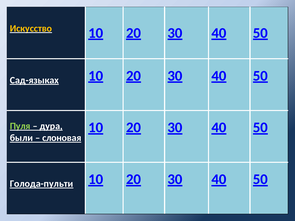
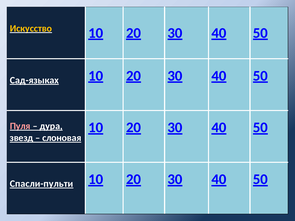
Пуля colour: light green -> pink (20, 126)
были: были -> звезд (21, 138)
Голода-пульти: Голода-пульти -> Спасли-пульти (42, 184)
